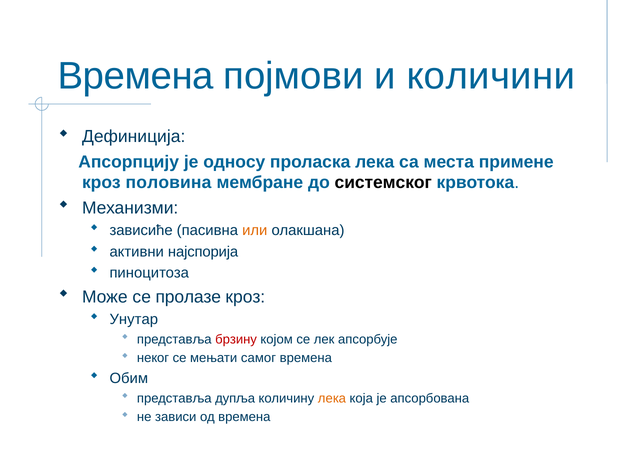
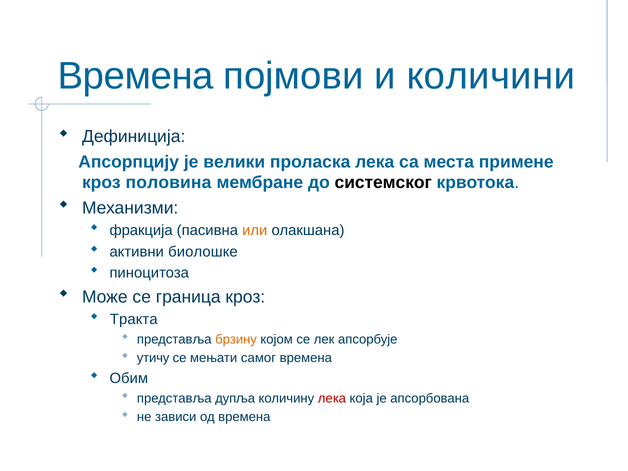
односу: односу -> велики (234, 162)
зависиће: зависиће -> фракција (141, 230)
најспорија: најспорија -> биолошке (203, 252)
пролазе: пролазе -> граница (188, 297)
Унутар: Унутар -> Тракта (134, 319)
брзину colour: red -> orange (236, 339)
неког: неког -> утичу (153, 358)
лека colour: orange -> red (332, 398)
